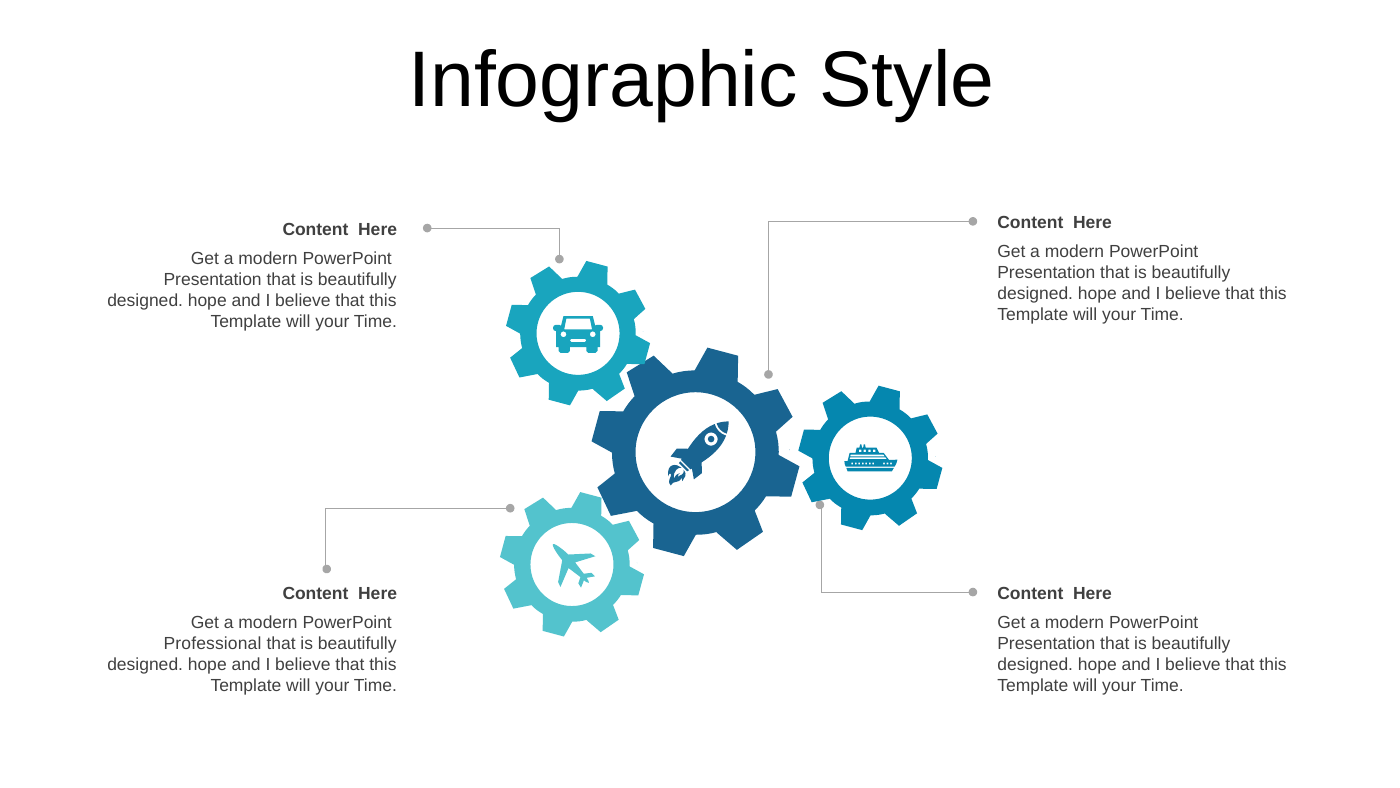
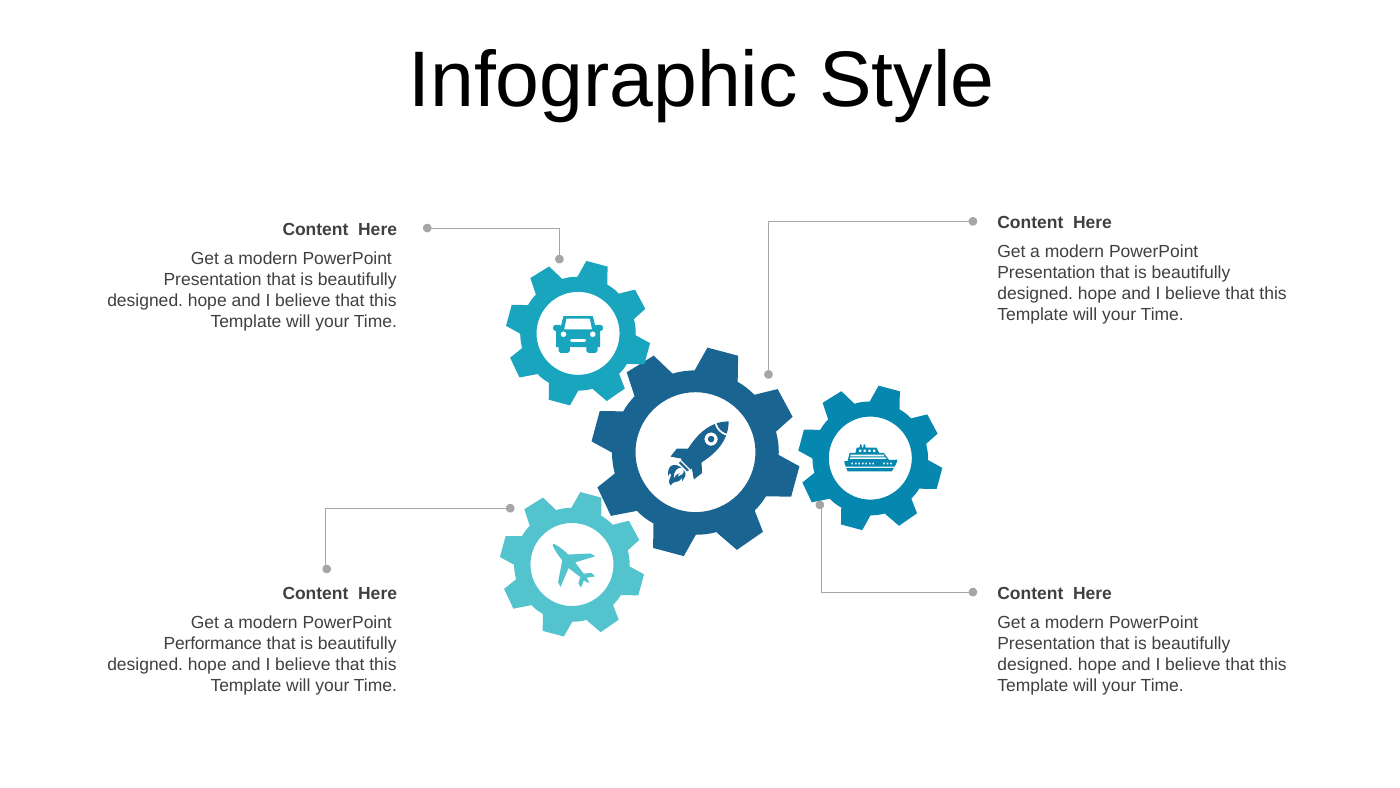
Professional: Professional -> Performance (213, 643)
